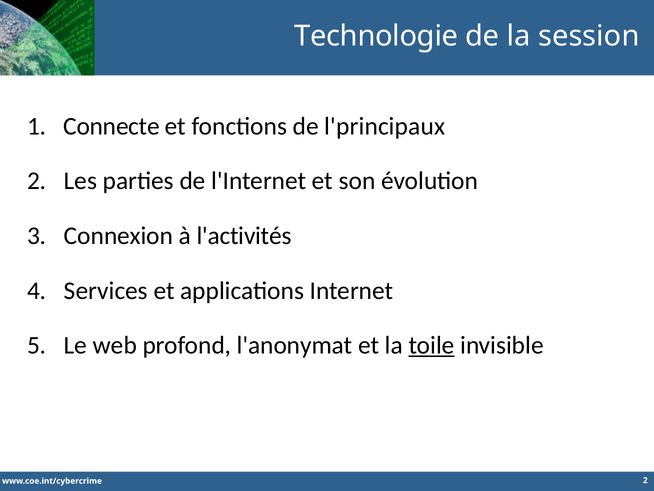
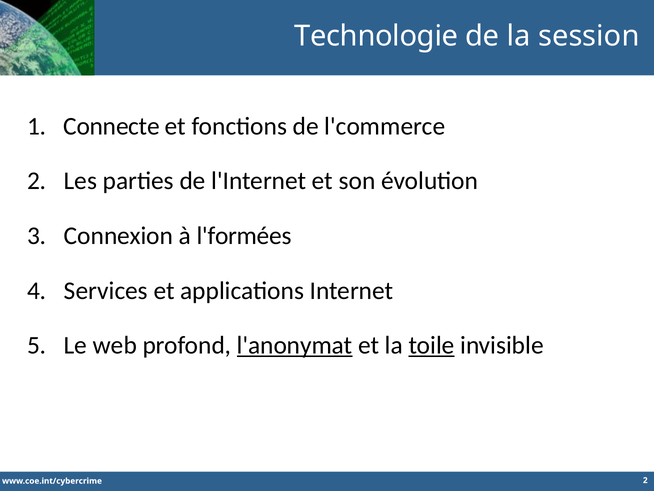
l'principaux: l'principaux -> l'commerce (385, 126)
l'activités: l'activités -> l'formées (244, 236)
l'anonymat underline: none -> present (295, 345)
